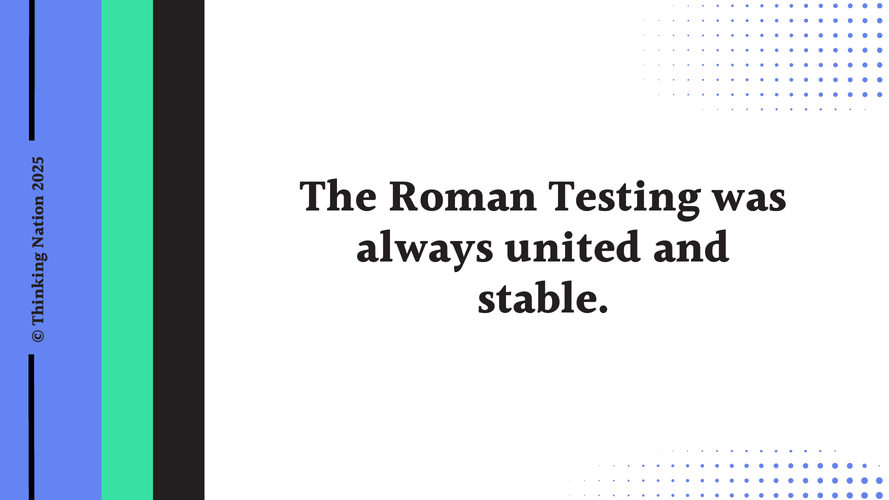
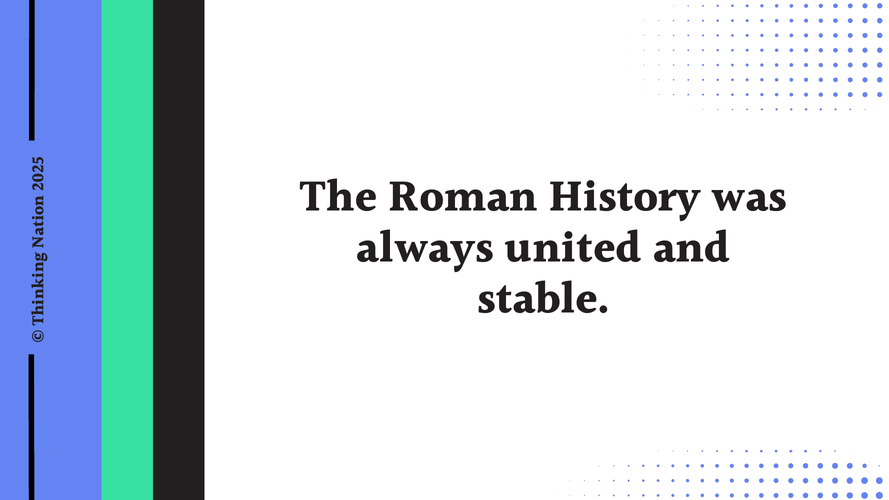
Testing: Testing -> History (625, 198)
